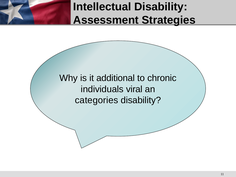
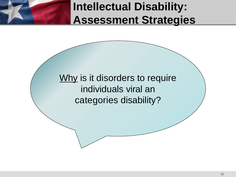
Why underline: none -> present (69, 78)
additional: additional -> disorders (116, 78)
chronic: chronic -> require (162, 78)
